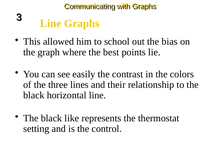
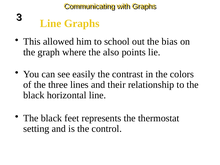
best: best -> also (111, 52)
like: like -> feet (72, 118)
